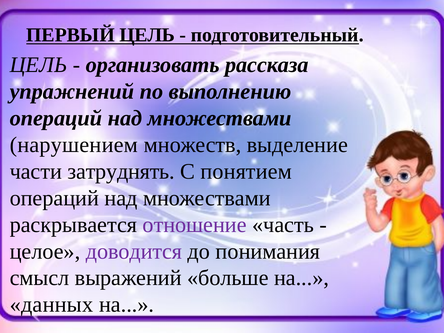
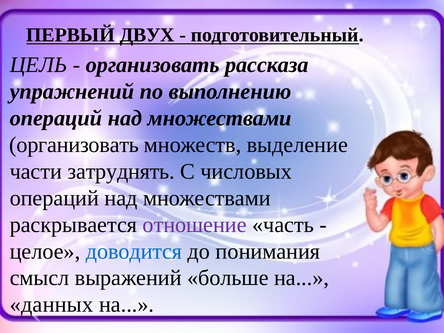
ПЕРВЫЙ ЦЕЛЬ: ЦЕЛЬ -> ДВУХ (147, 35)
нарушением: нарушением -> организовать (74, 145)
понятием: понятием -> числовых (246, 171)
доводится colour: purple -> blue (134, 251)
